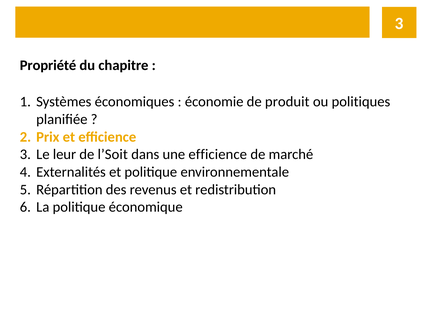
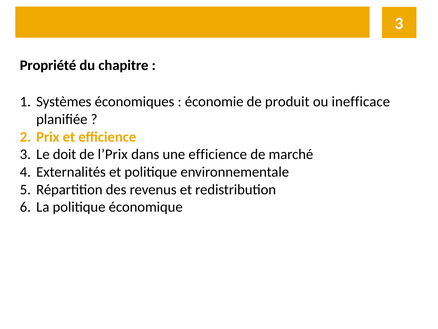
politiques: politiques -> inefficace (361, 102)
leur: leur -> doit (65, 154)
l’Soit: l’Soit -> l’Prix (113, 154)
